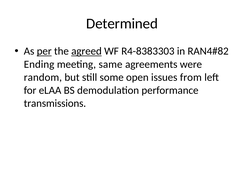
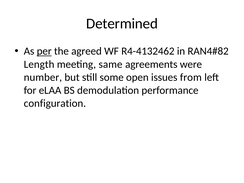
agreed underline: present -> none (86, 51)
R4-8383303: R4-8383303 -> R4-4132462 (148, 51)
Ending: Ending -> Length (39, 64)
random: random -> number (43, 77)
transmissions: transmissions -> configuration (55, 103)
